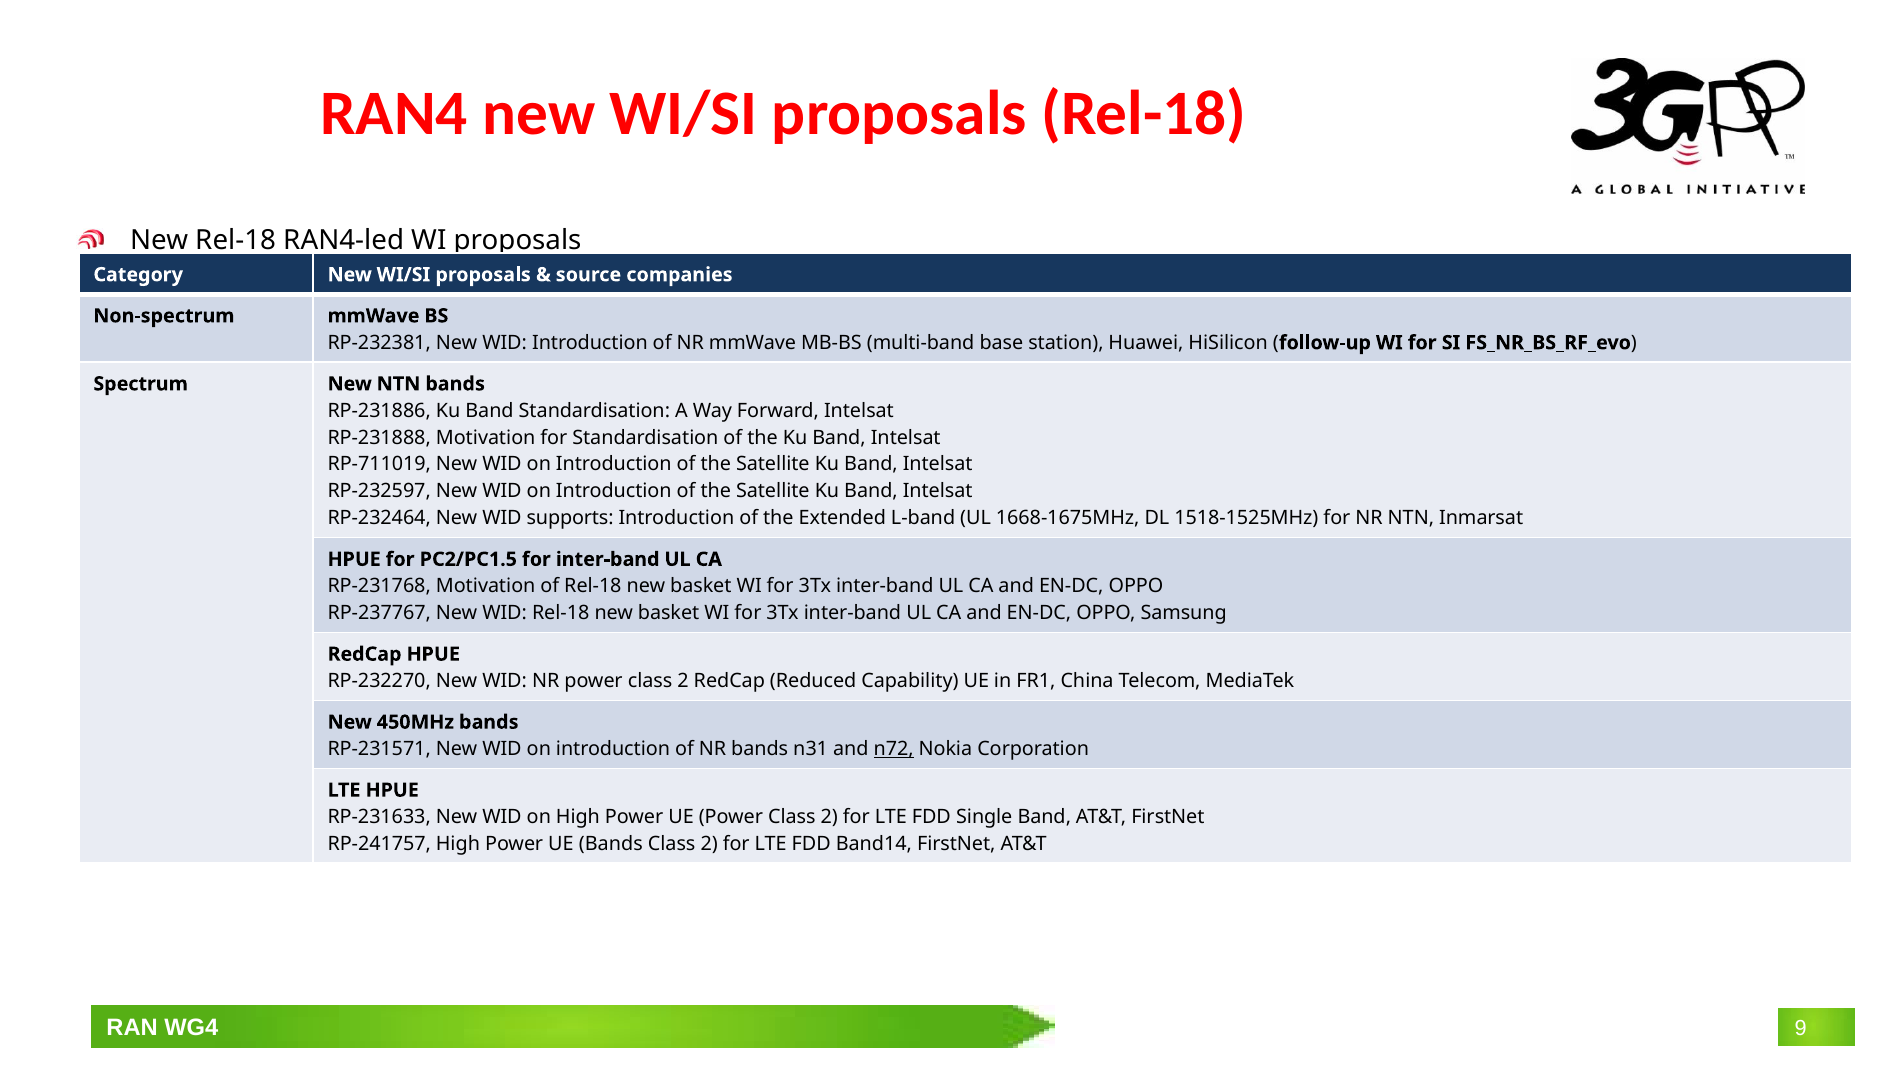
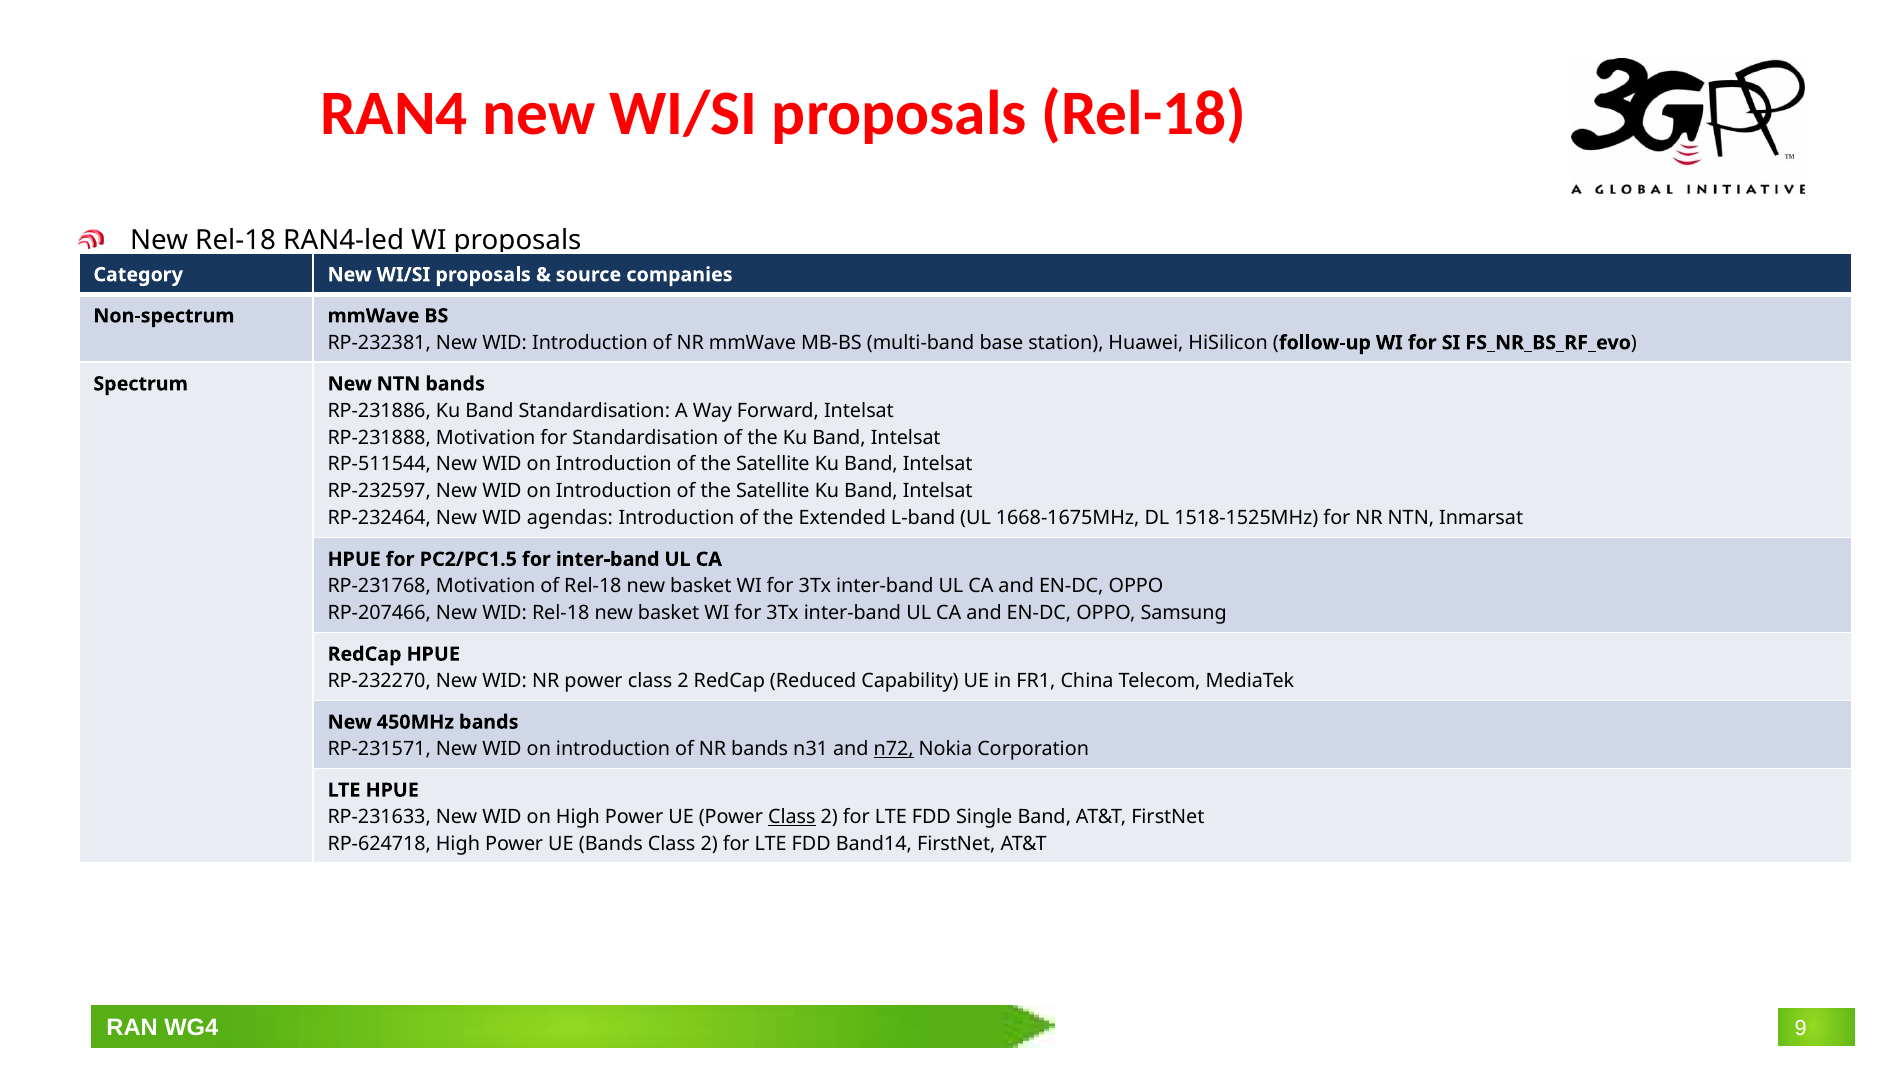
RP-711019: RP-711019 -> RP-511544 (379, 465)
supports: supports -> agendas (570, 518)
RP-237767: RP-237767 -> RP-207466 (379, 613)
Class underline: none -> present (792, 817)
RP-241757: RP-241757 -> RP-624718 (379, 844)
